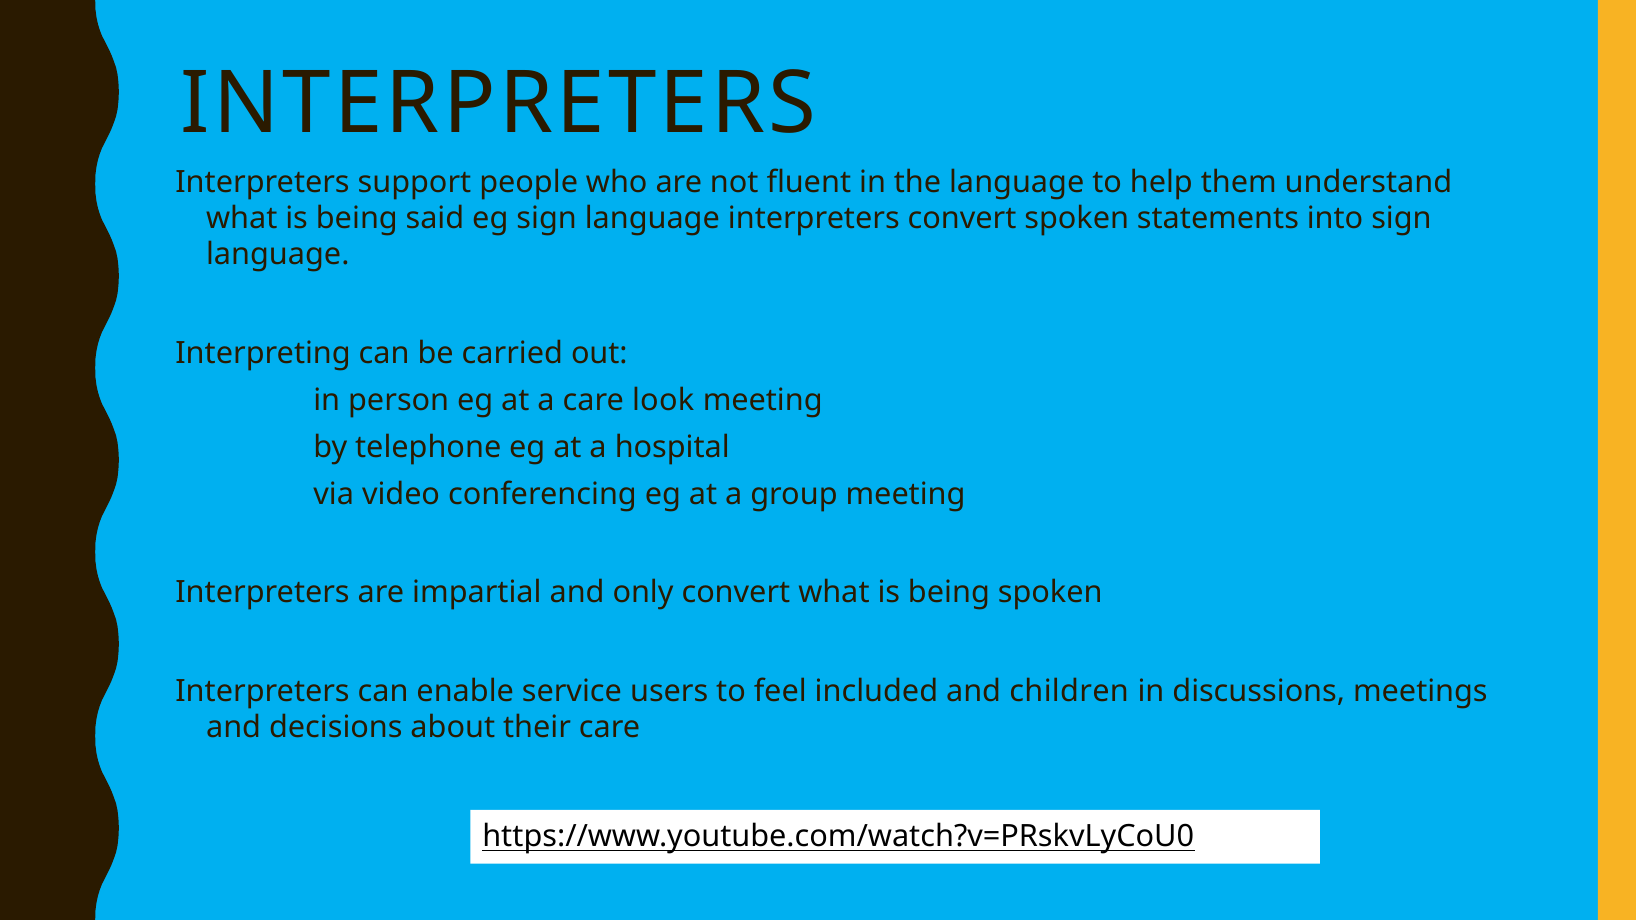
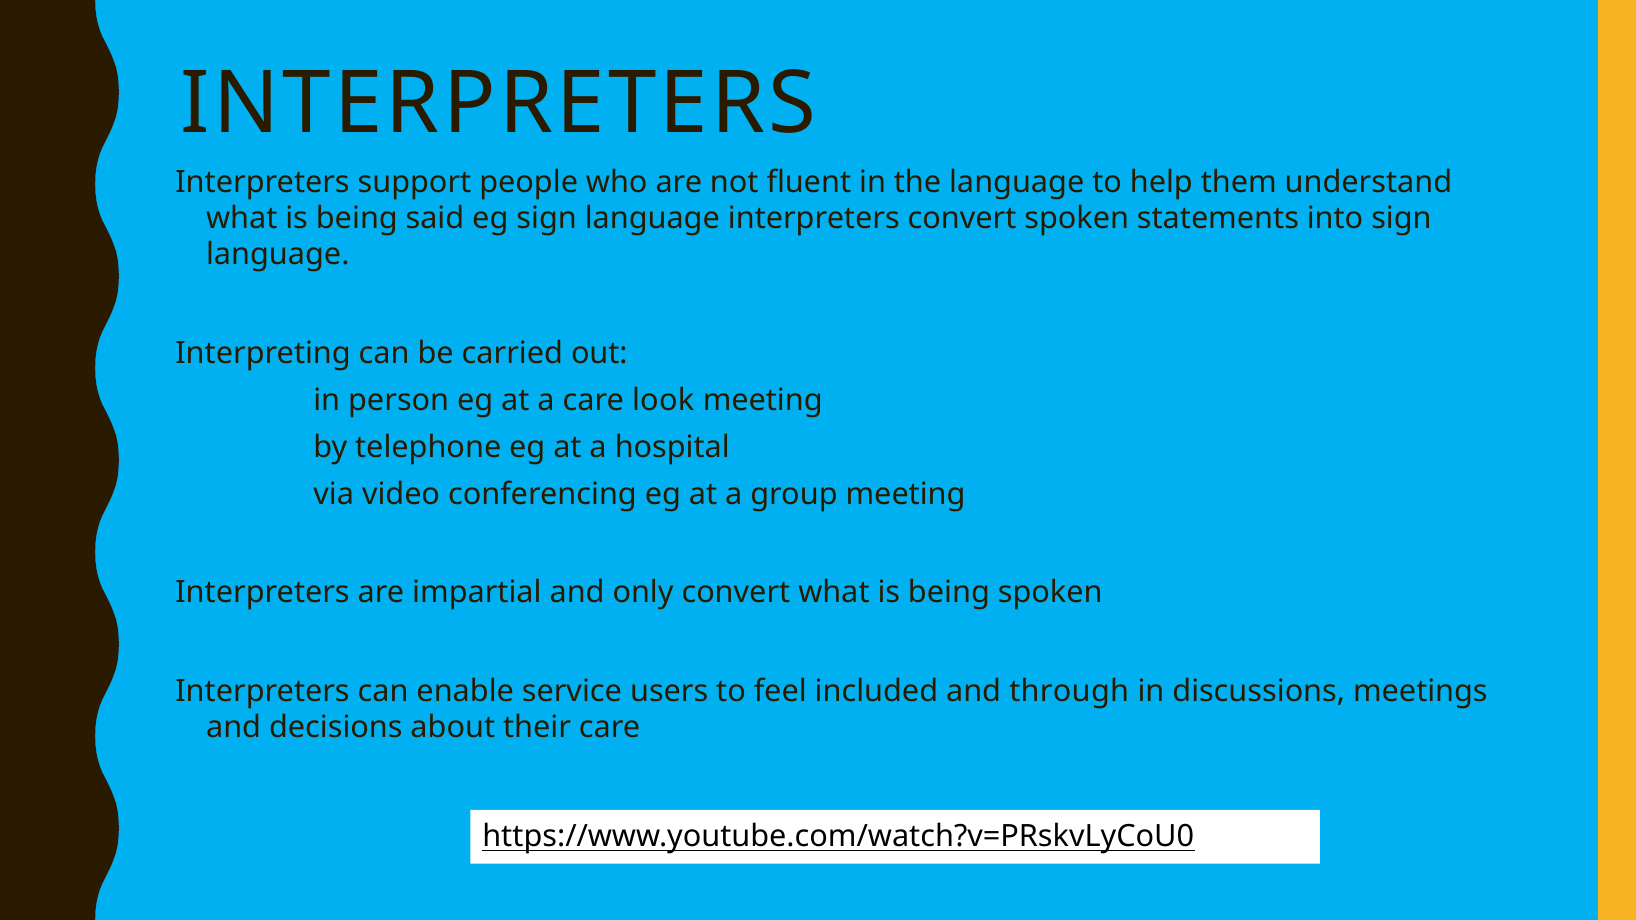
children: children -> through (1069, 691)
